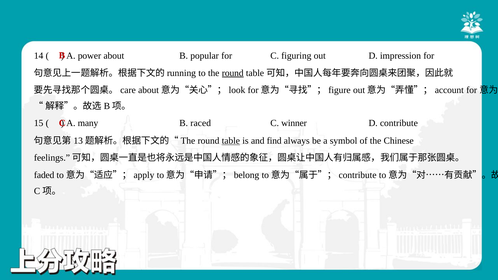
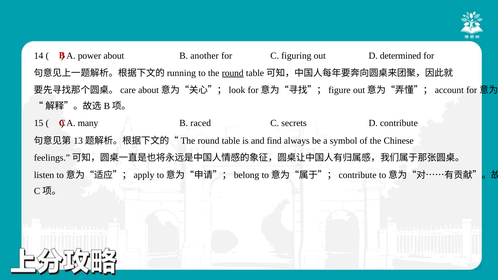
popular: popular -> another (205, 56)
impression: impression -> determined (401, 56)
winner: winner -> secrets (294, 123)
table underline: present -> none (231, 141)
faded: faded -> listen (44, 175)
